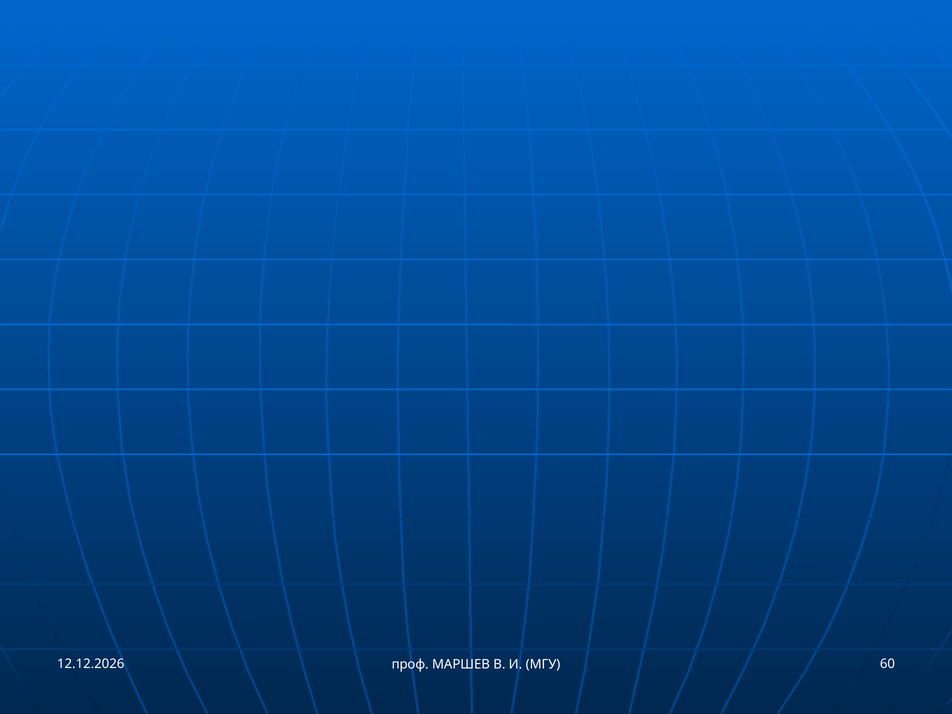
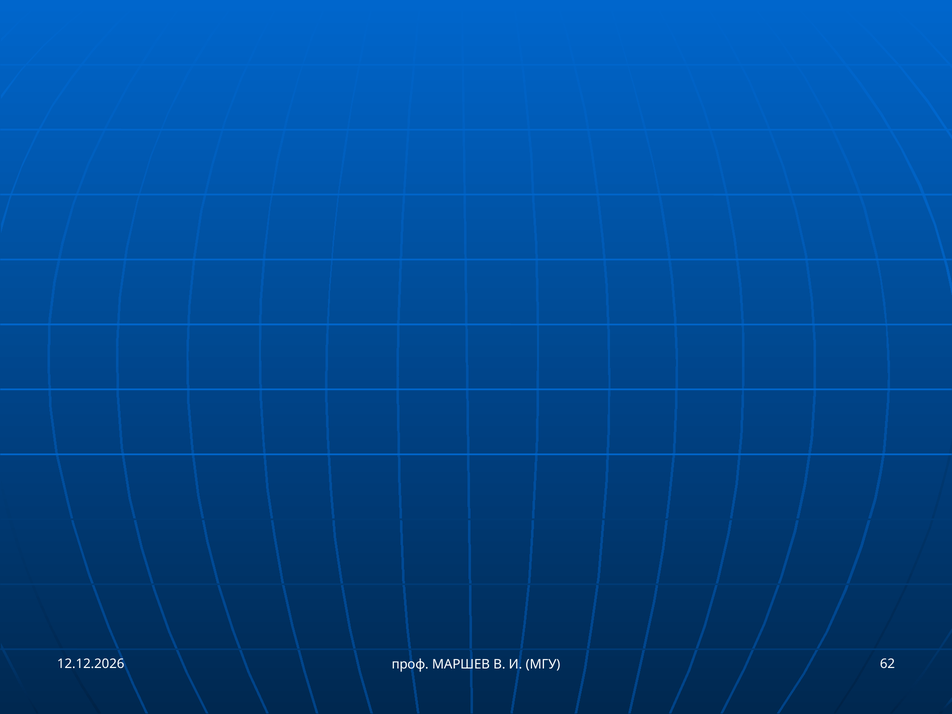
60: 60 -> 62 (888, 664)
